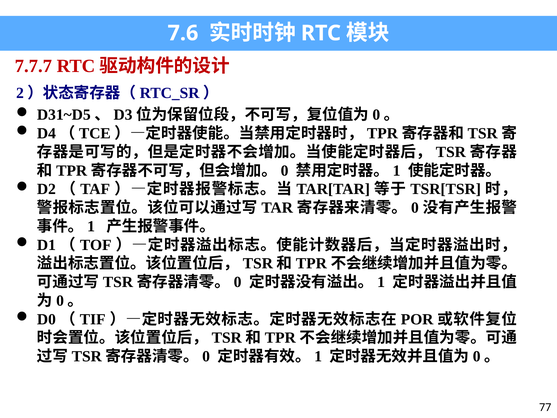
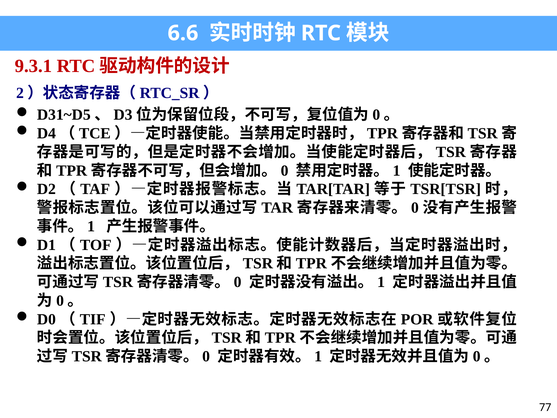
7.6: 7.6 -> 6.6 (183, 33)
7.7.7: 7.7.7 -> 9.3.1 (33, 66)
